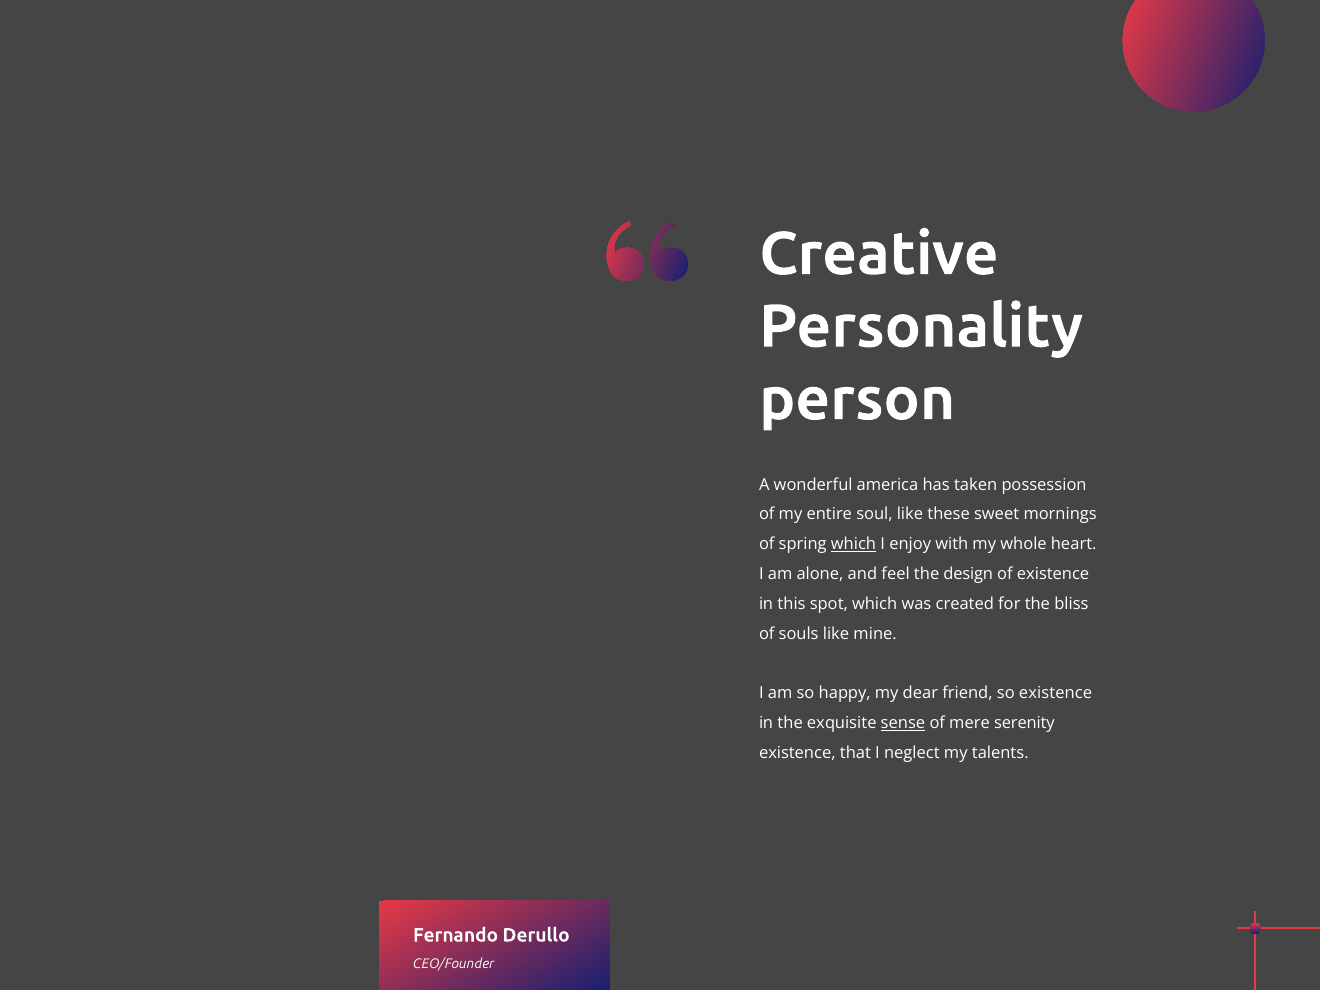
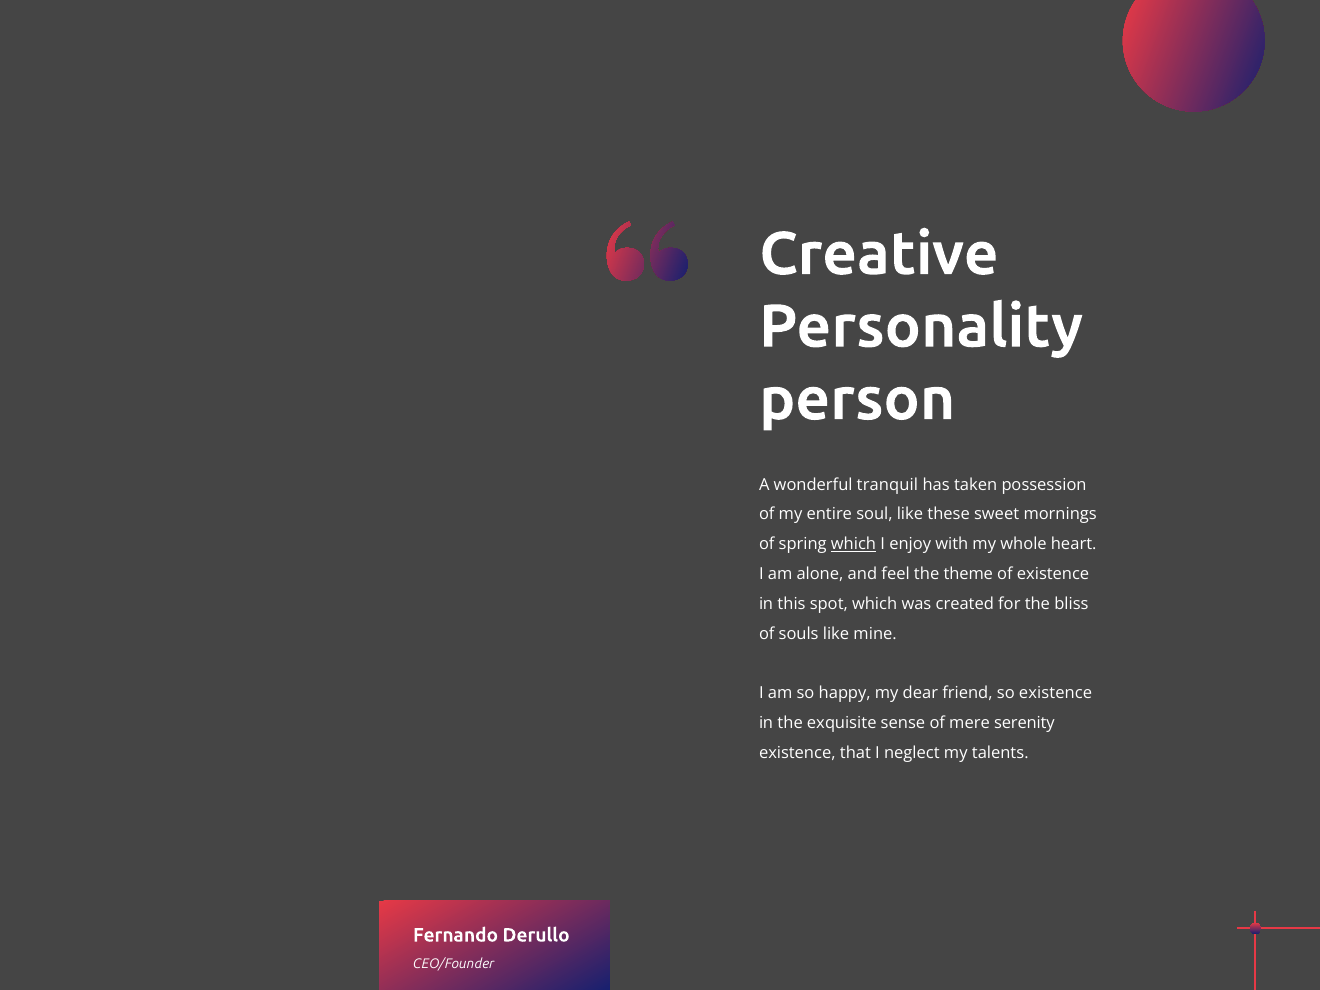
america: america -> tranquil (887, 485)
design: design -> theme (968, 574)
sense underline: present -> none (903, 723)
